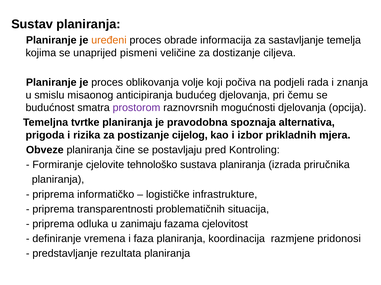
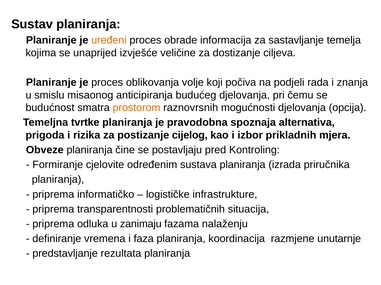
pismeni: pismeni -> izvješće (139, 53)
prostorom colour: purple -> orange (137, 108)
tehnološko: tehnološko -> određenim (152, 165)
cjelovitost: cjelovitost -> nalaženju (225, 224)
pridonosi: pridonosi -> unutarnje (339, 239)
